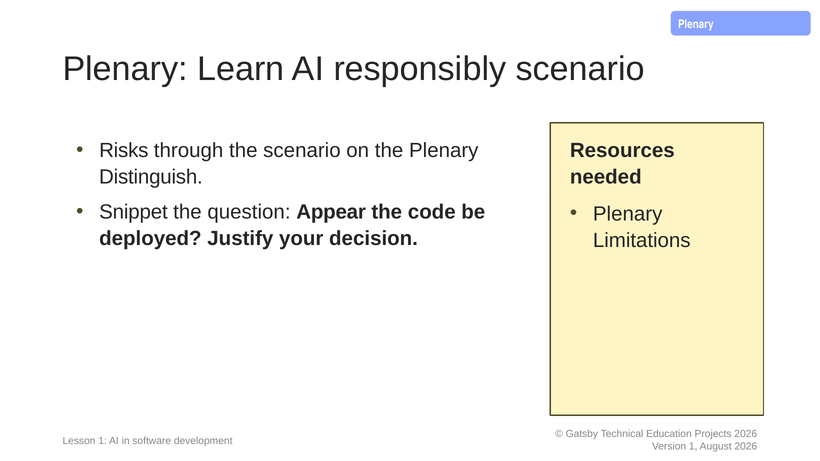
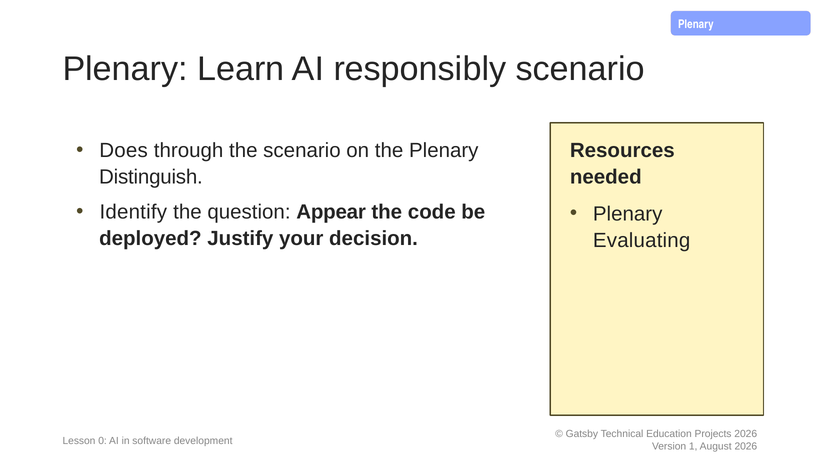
Risks: Risks -> Does (124, 151)
Snippet: Snippet -> Identify (133, 212)
Limitations: Limitations -> Evaluating (642, 241)
Lesson 1: 1 -> 0 (103, 441)
